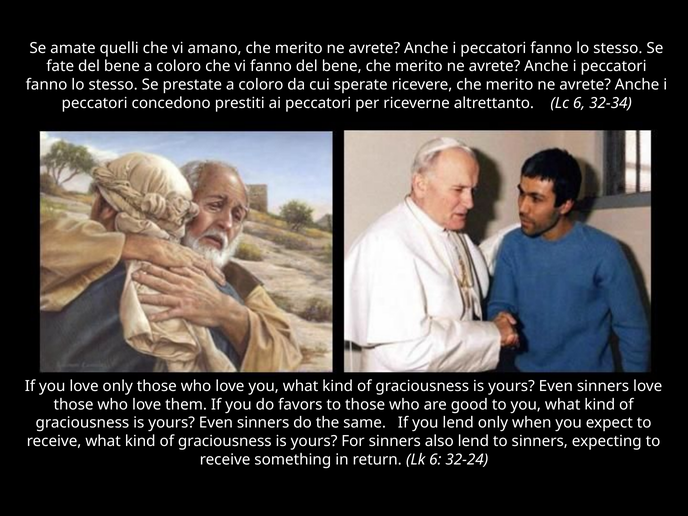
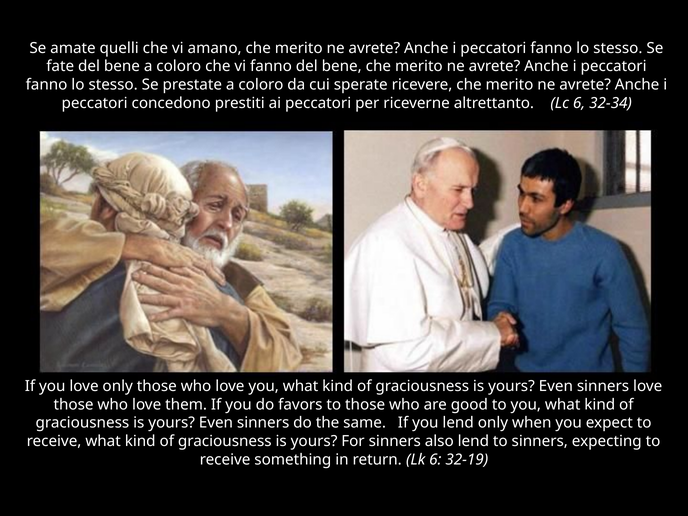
32-24: 32-24 -> 32-19 (467, 460)
